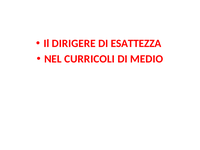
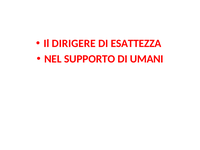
CURRICOLI: CURRICOLI -> SUPPORTO (90, 59)
MEDIO: MEDIO -> UMANI (147, 59)
